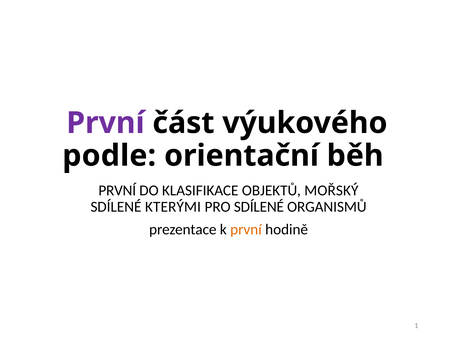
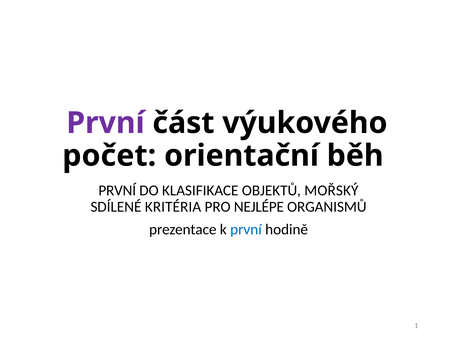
podle: podle -> počet (109, 155)
KTERÝMI: KTERÝMI -> KRITÉRIA (173, 207)
PRO SDÍLENÉ: SDÍLENÉ -> NEJLÉPE (259, 207)
první colour: orange -> blue (246, 229)
